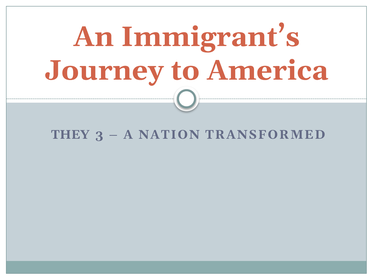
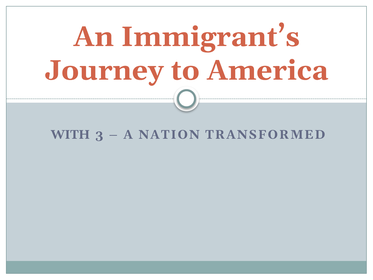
THEY: THEY -> WITH (70, 135)
